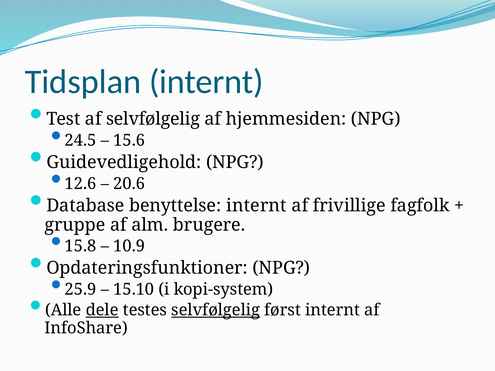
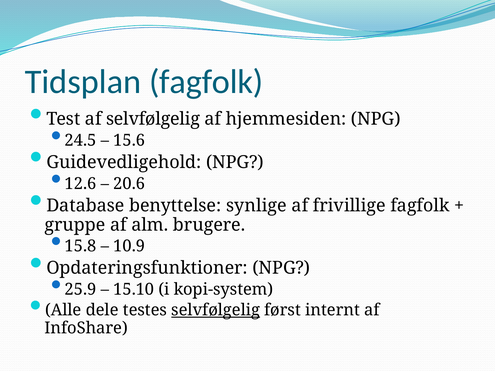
Tidsplan internt: internt -> fagfolk (206, 82)
benyttelse internt: internt -> synlige (256, 206)
dele underline: present -> none (102, 310)
